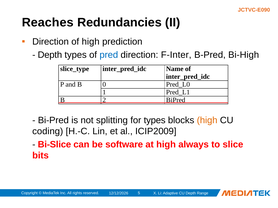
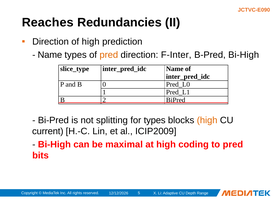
Depth: Depth -> Name (50, 55)
pred colour: blue -> orange (109, 55)
coding: coding -> current (48, 132)
Bi-Slice: Bi-Slice -> Bi-High (54, 145)
software: software -> maximal (124, 145)
always: always -> coding (194, 145)
to slice: slice -> pred (233, 145)
